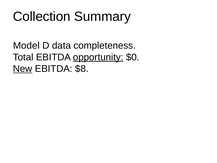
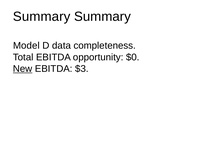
Collection: Collection -> Summary (42, 16)
opportunity underline: present -> none (98, 57)
$8: $8 -> $3 (82, 69)
